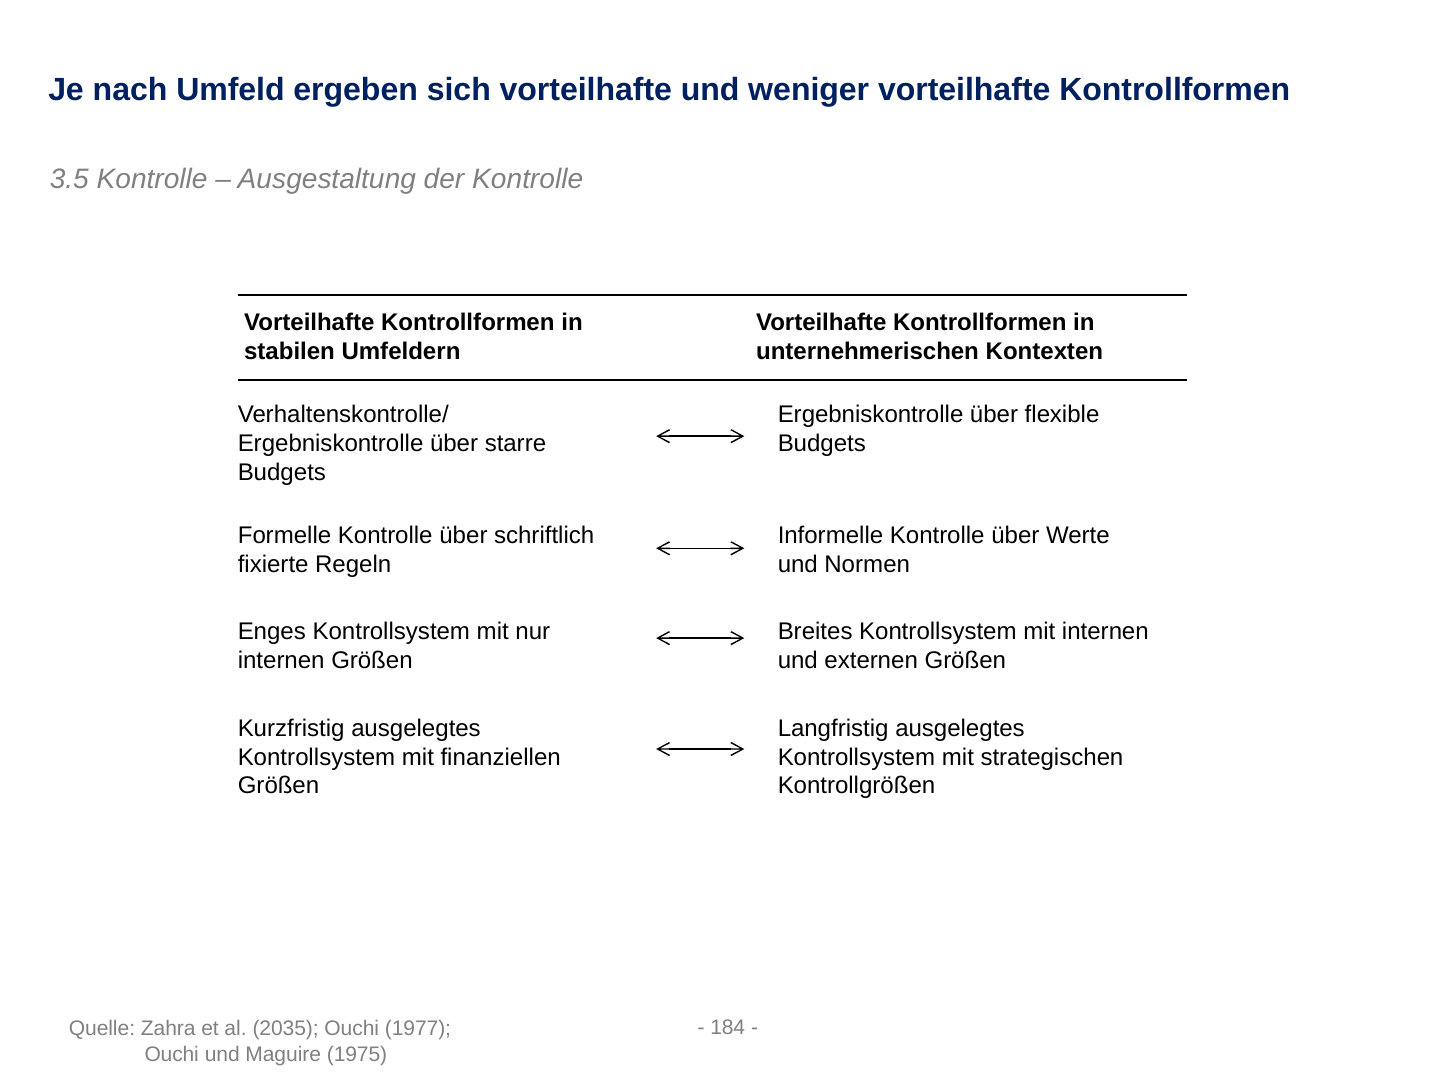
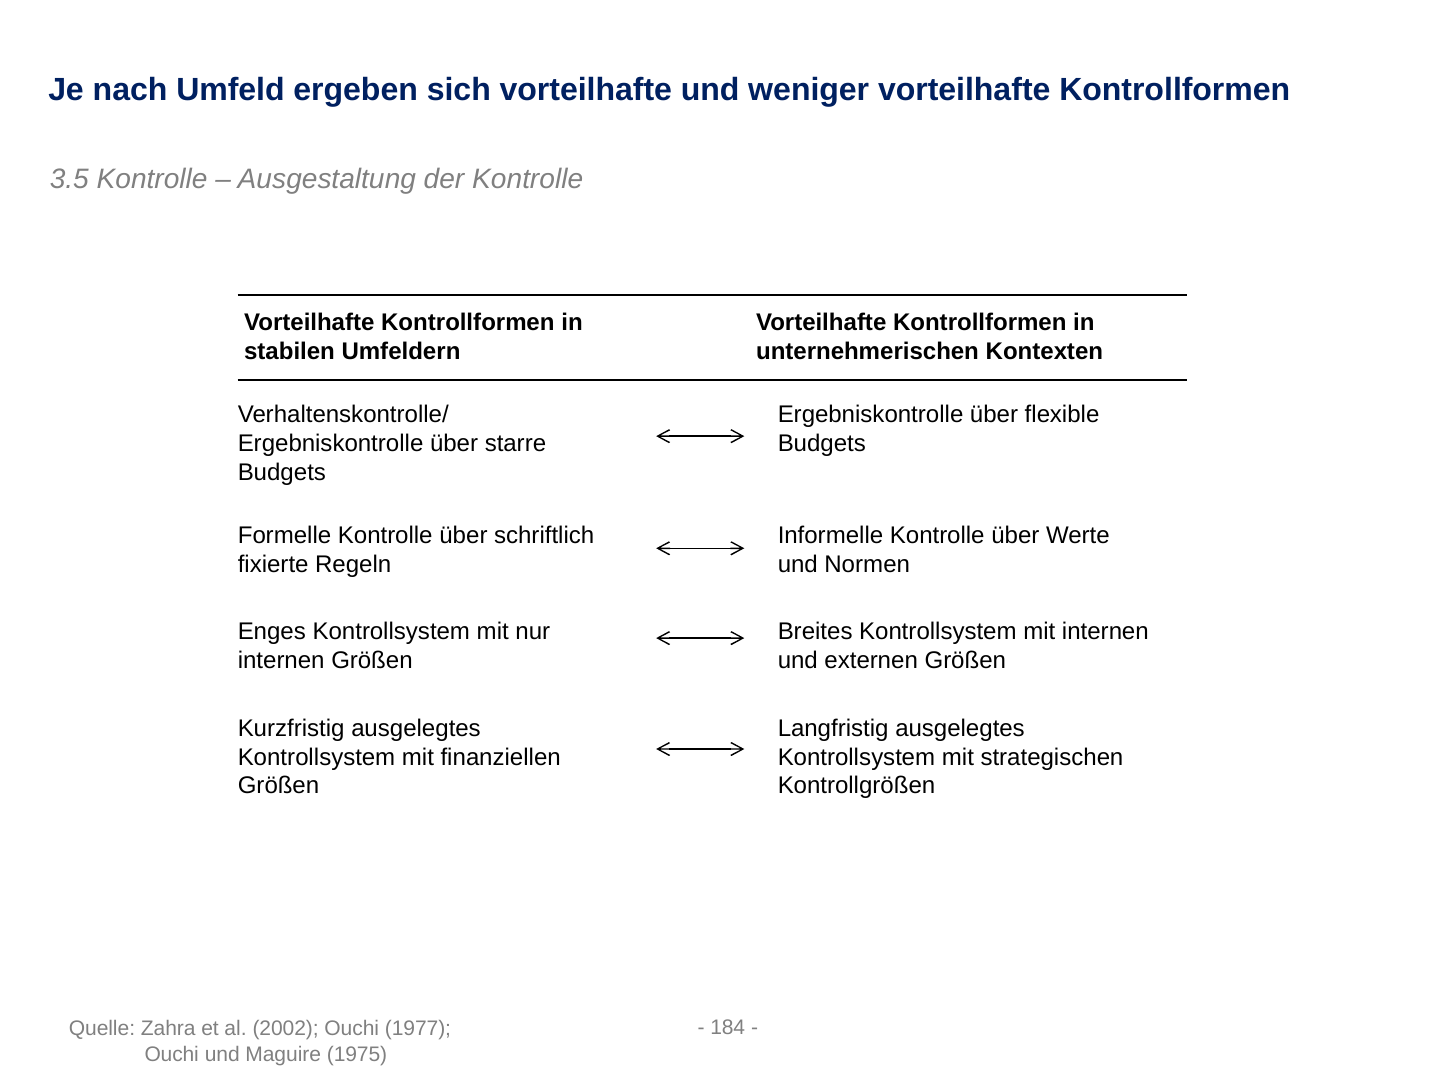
2035: 2035 -> 2002 (286, 1029)
